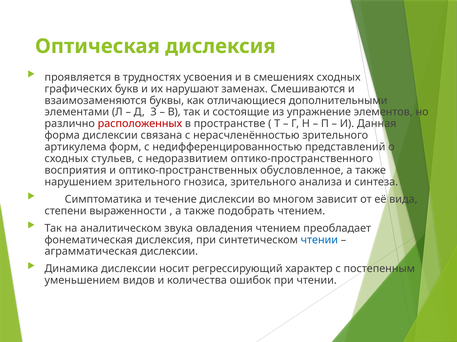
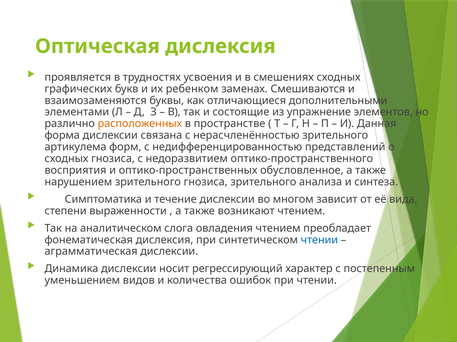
нарушают: нарушают -> ребенком (192, 89)
расположенных colour: red -> orange (140, 124)
сходных стульев: стульев -> гнозиса (113, 159)
подобрать: подобрать -> возникают (246, 211)
звука: звука -> слога (179, 229)
